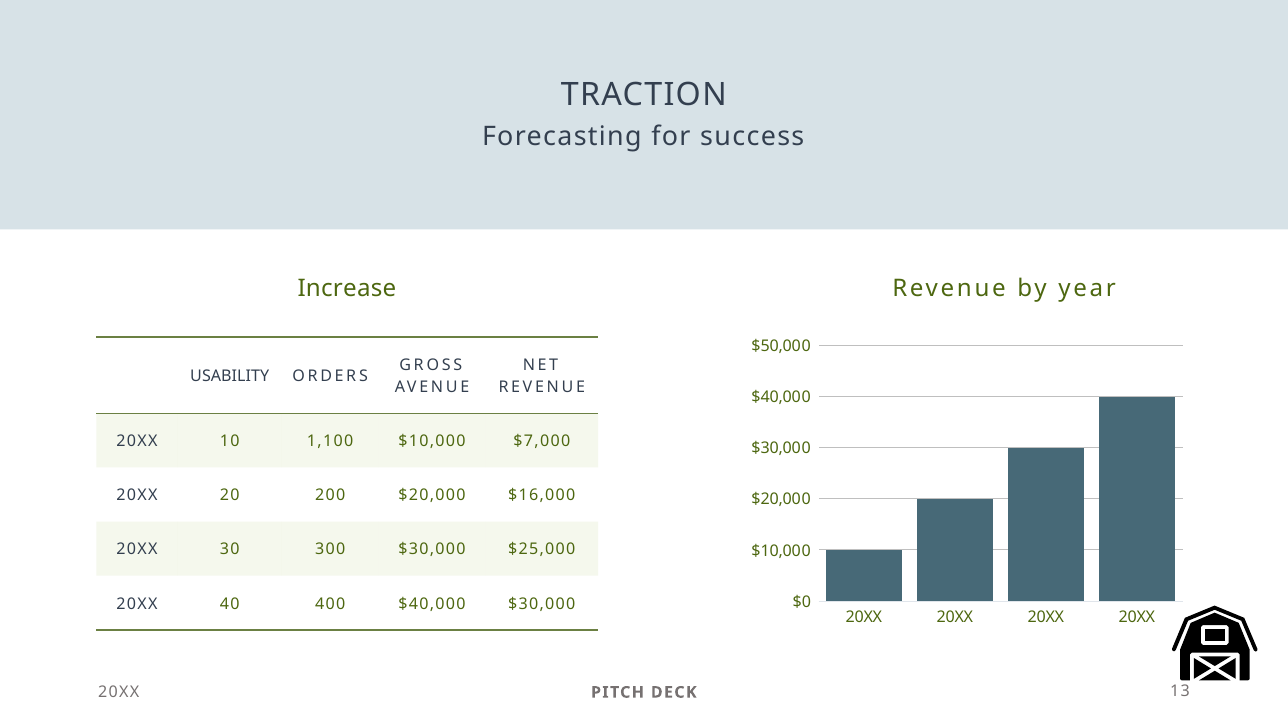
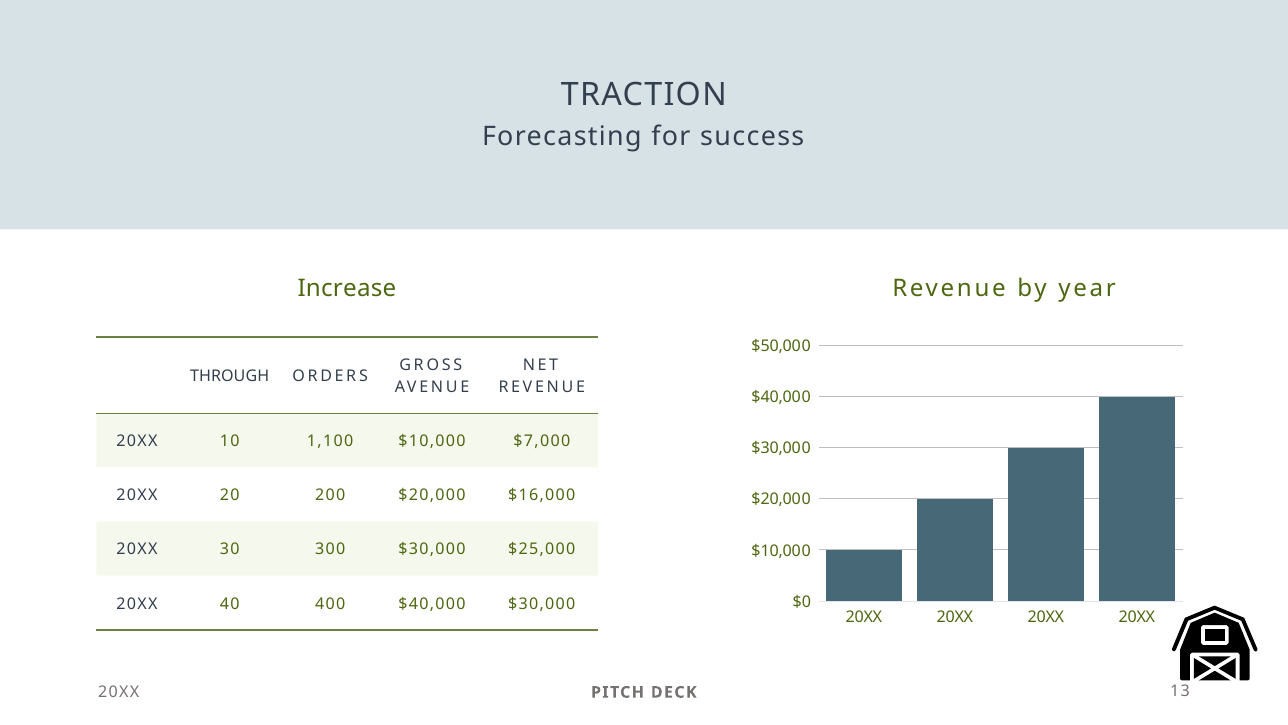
USABILITY: USABILITY -> THROUGH (230, 376)
